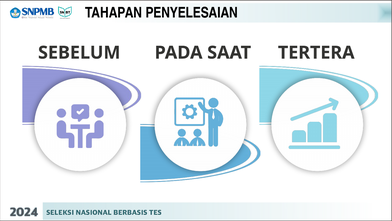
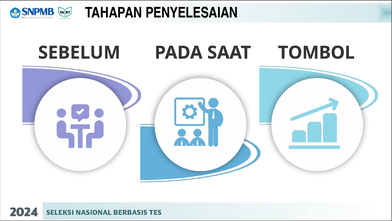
TERTERA: TERTERA -> TOMBOL (316, 53)
